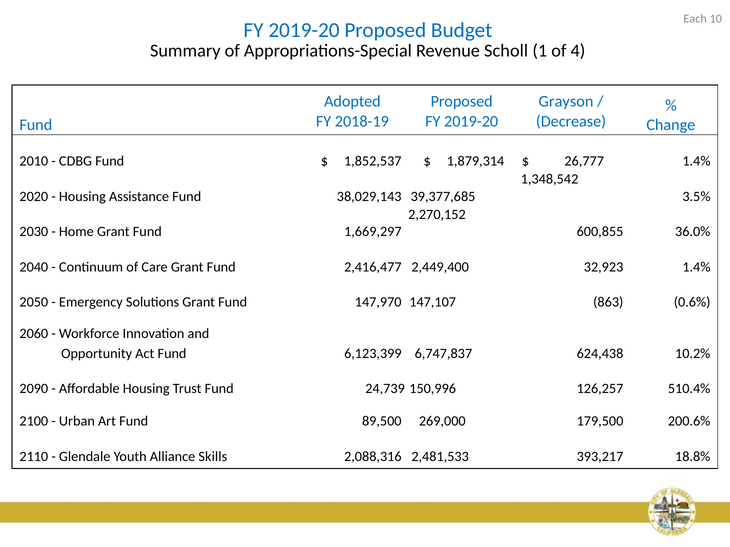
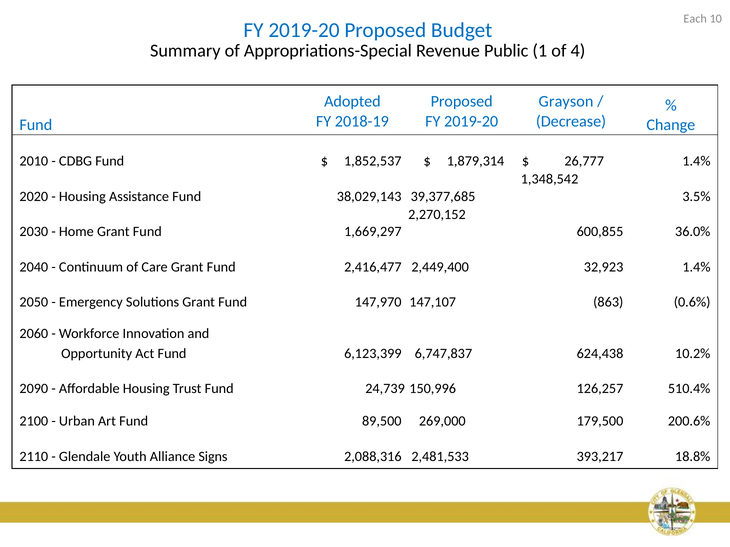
Scholl: Scholl -> Public (506, 51)
Skills: Skills -> Signs (213, 457)
